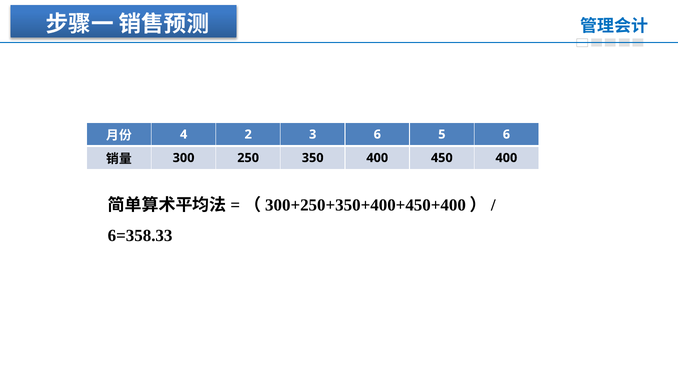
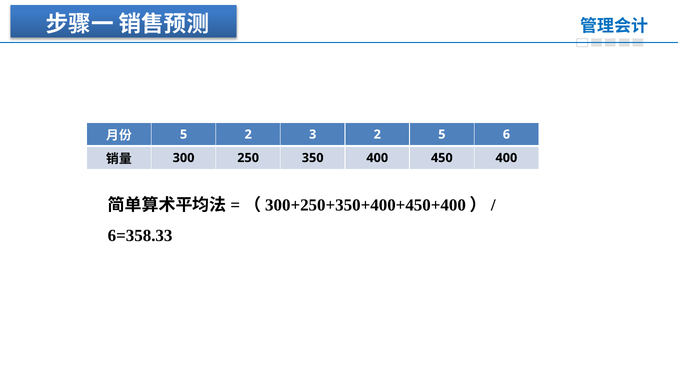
4: 4 -> 5 (184, 135)
3 6: 6 -> 2 (377, 135)
